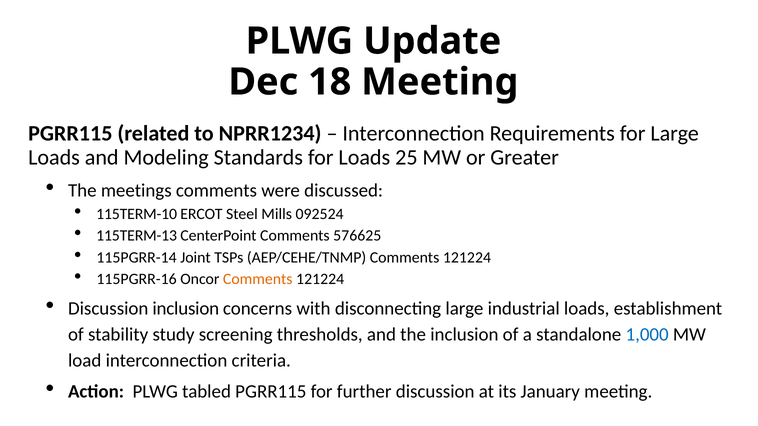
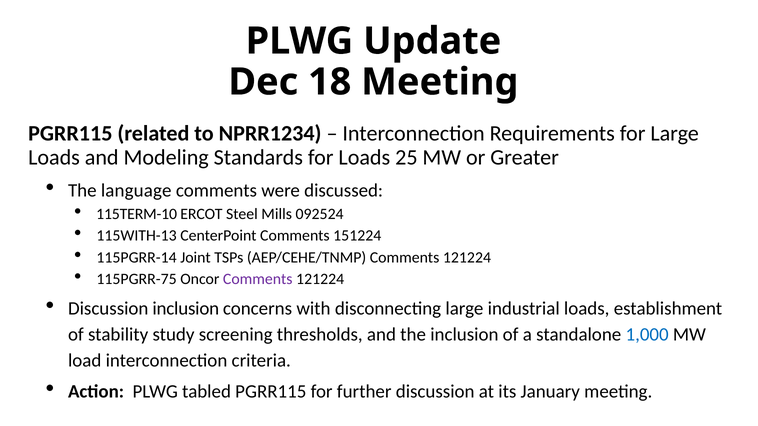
meetings: meetings -> language (136, 191)
115TERM-13: 115TERM-13 -> 115WITH-13 (137, 236)
576625: 576625 -> 151224 (357, 236)
115PGRR-16: 115PGRR-16 -> 115PGRR-75 (137, 279)
Comments colour: orange -> purple (258, 279)
